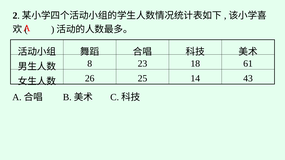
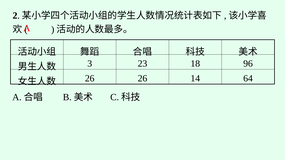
8: 8 -> 3 (90, 64)
61: 61 -> 96 (248, 64)
26 25: 25 -> 26 (142, 78)
43: 43 -> 64 (248, 78)
